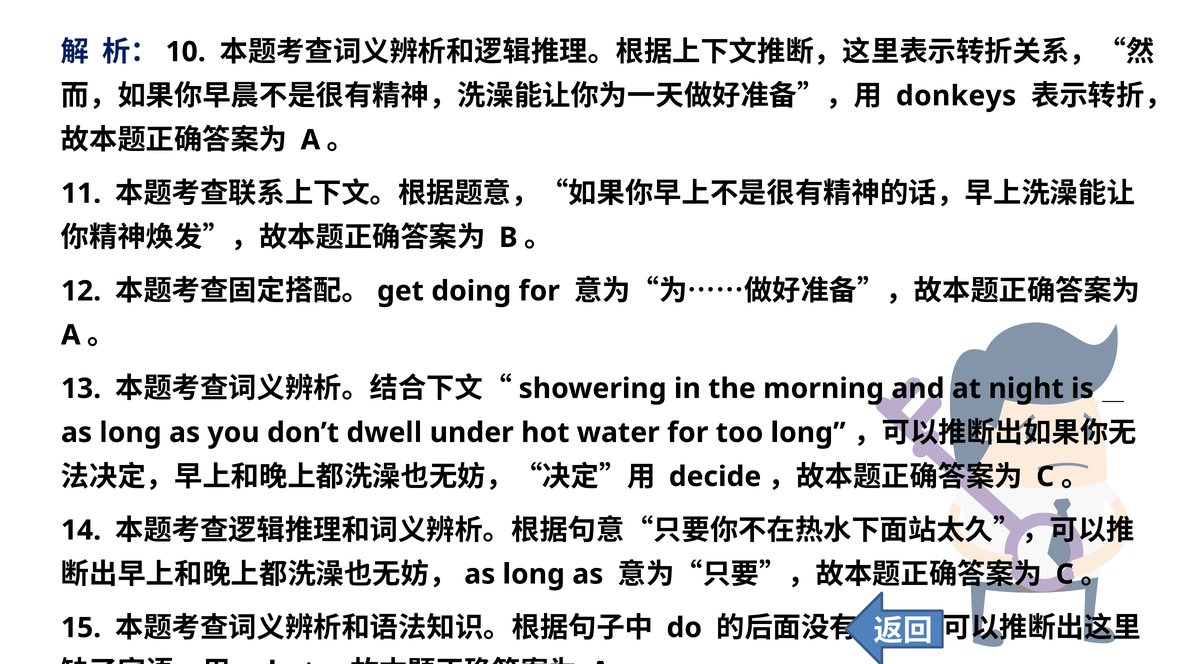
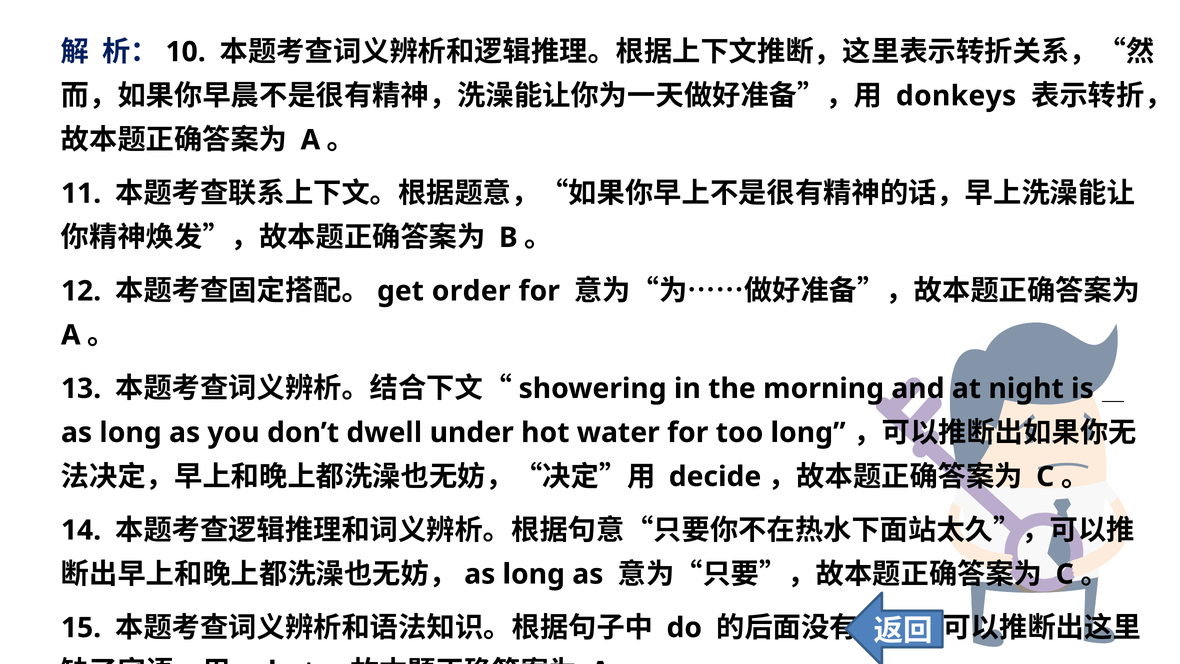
doing: doing -> order (471, 291)
